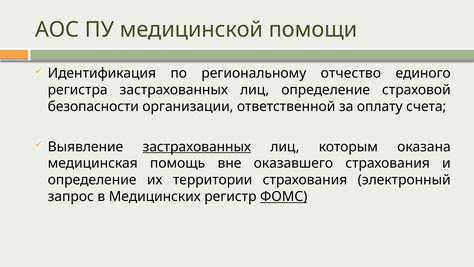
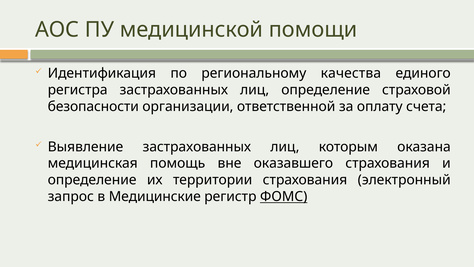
отчество: отчество -> качества (351, 73)
застрахованных underline: present -> none (197, 147)
Медицинских: Медицинских -> Медицинские (155, 196)
